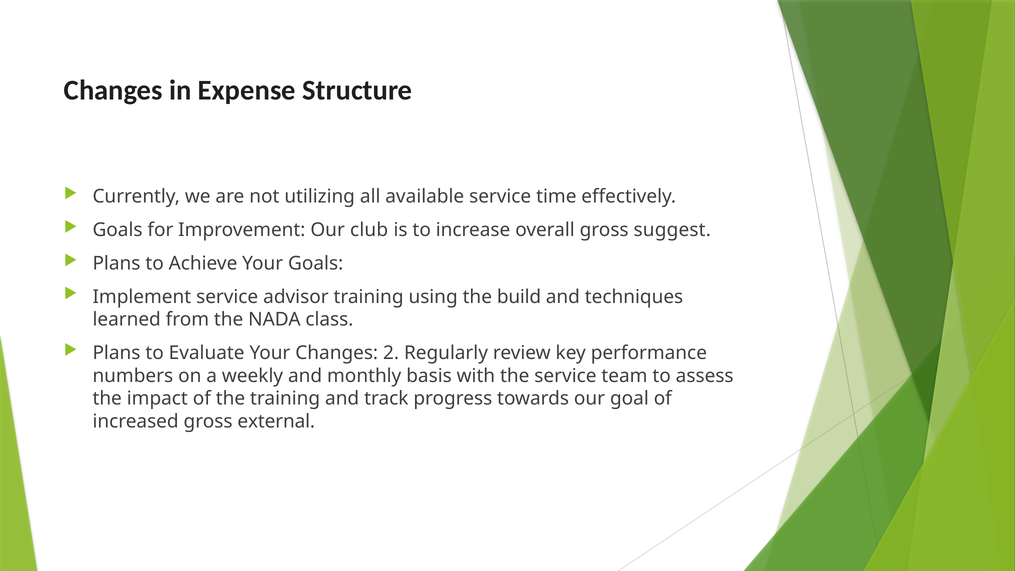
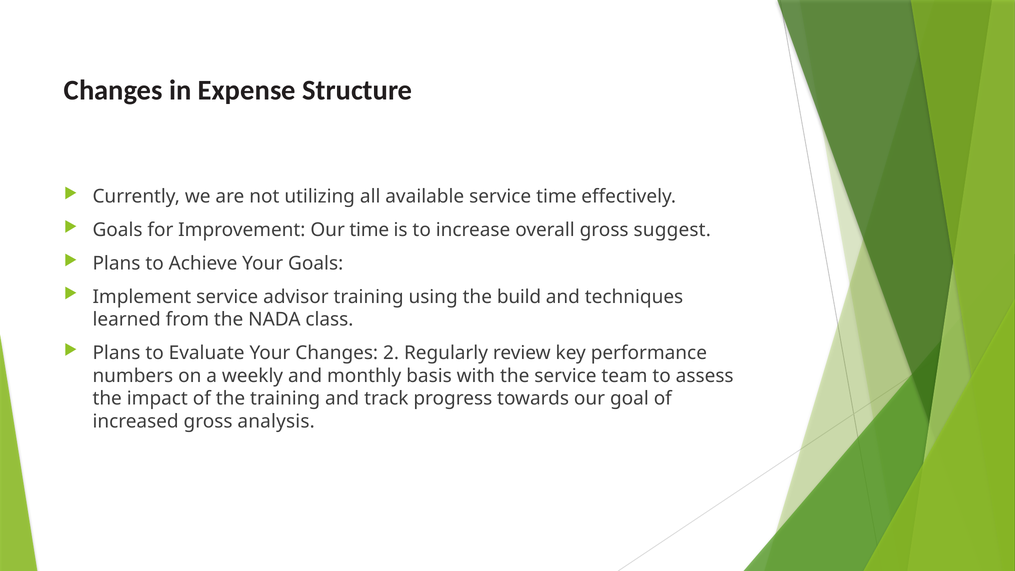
Our club: club -> time (369, 230)
external: external -> analysis (276, 421)
